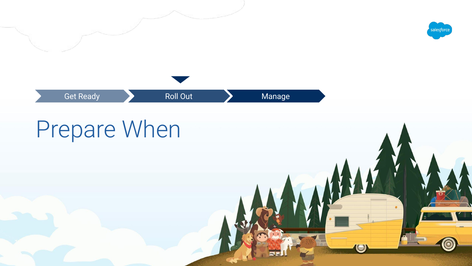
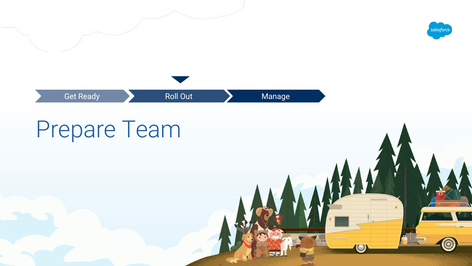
When: When -> Team (152, 130)
